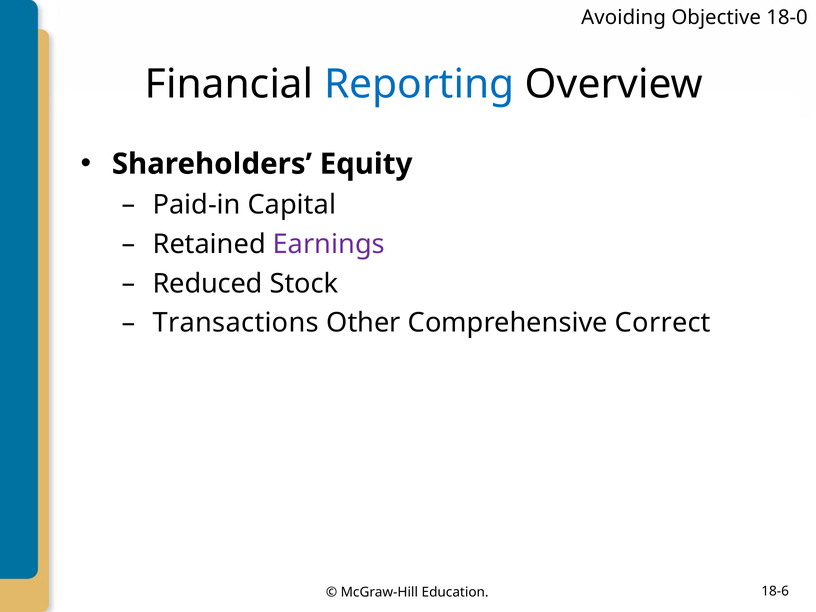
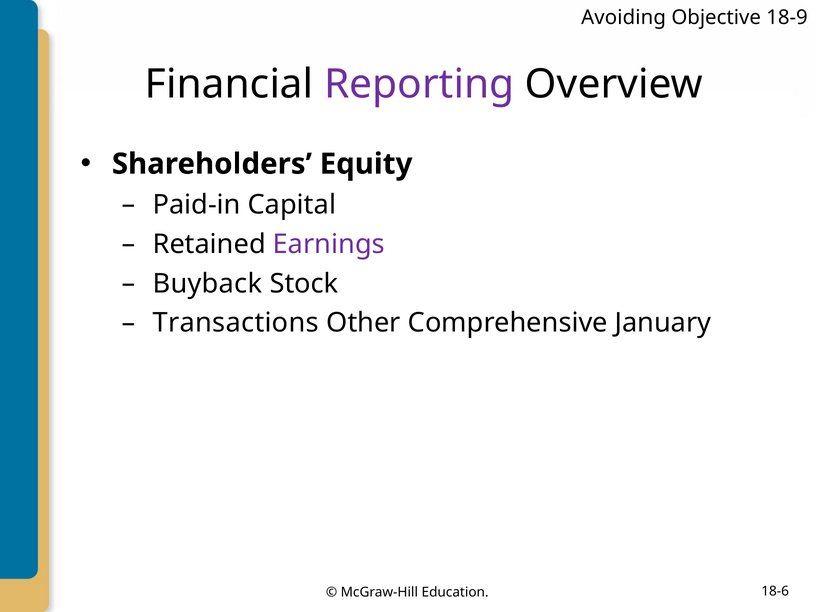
18-0: 18-0 -> 18-9 (787, 17)
Reporting colour: blue -> purple (419, 84)
Reduced: Reduced -> Buyback (207, 284)
Correct: Correct -> January (663, 323)
